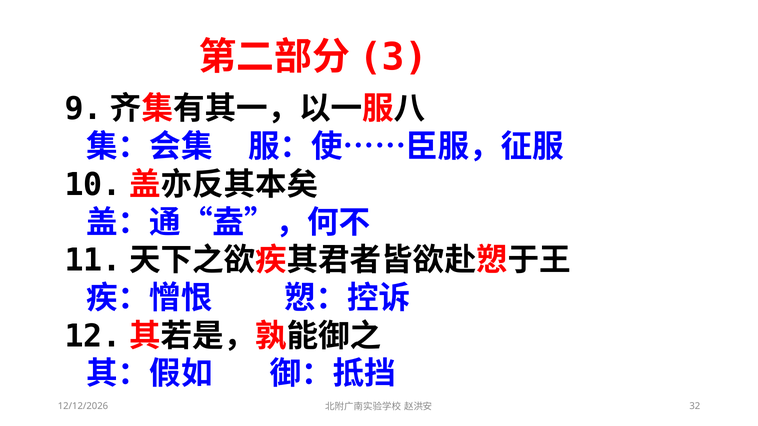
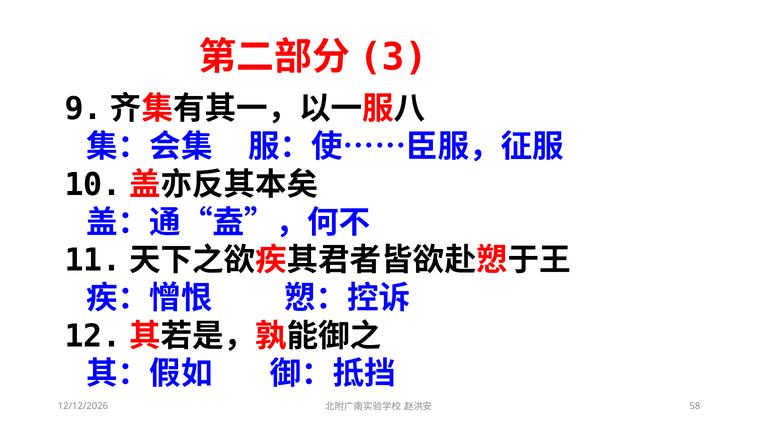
32: 32 -> 58 (695, 406)
